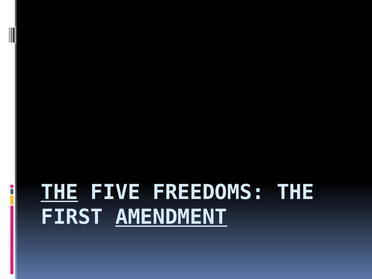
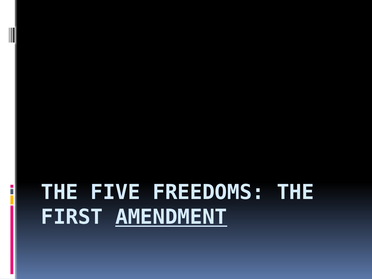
THE underline: present -> none (59, 192)
